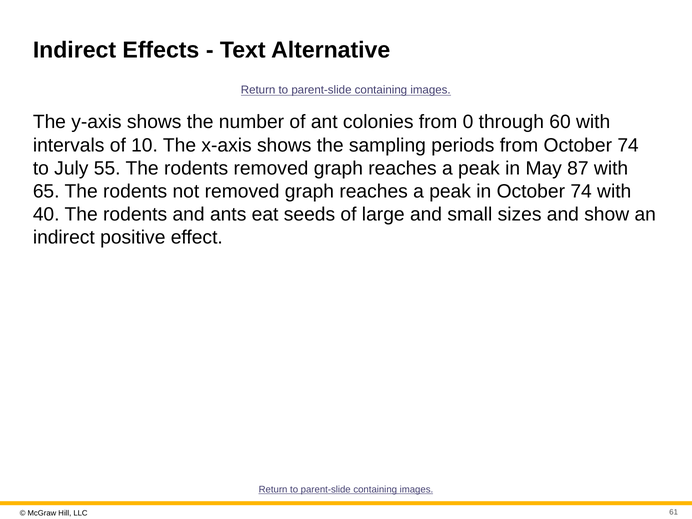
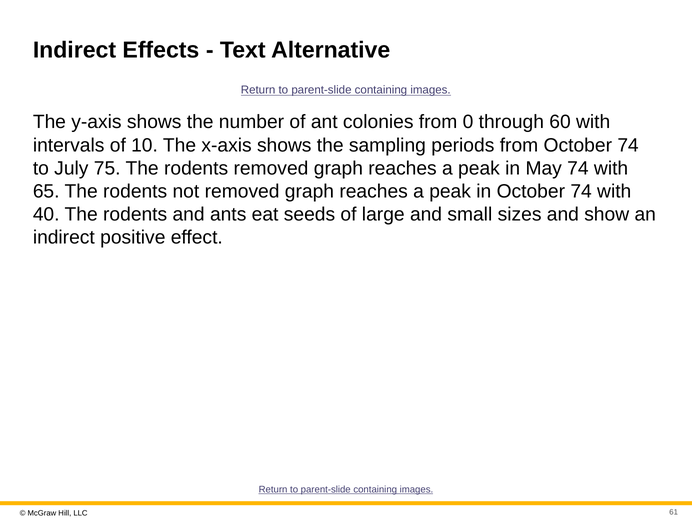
55: 55 -> 75 (107, 168)
May 87: 87 -> 74 (578, 168)
